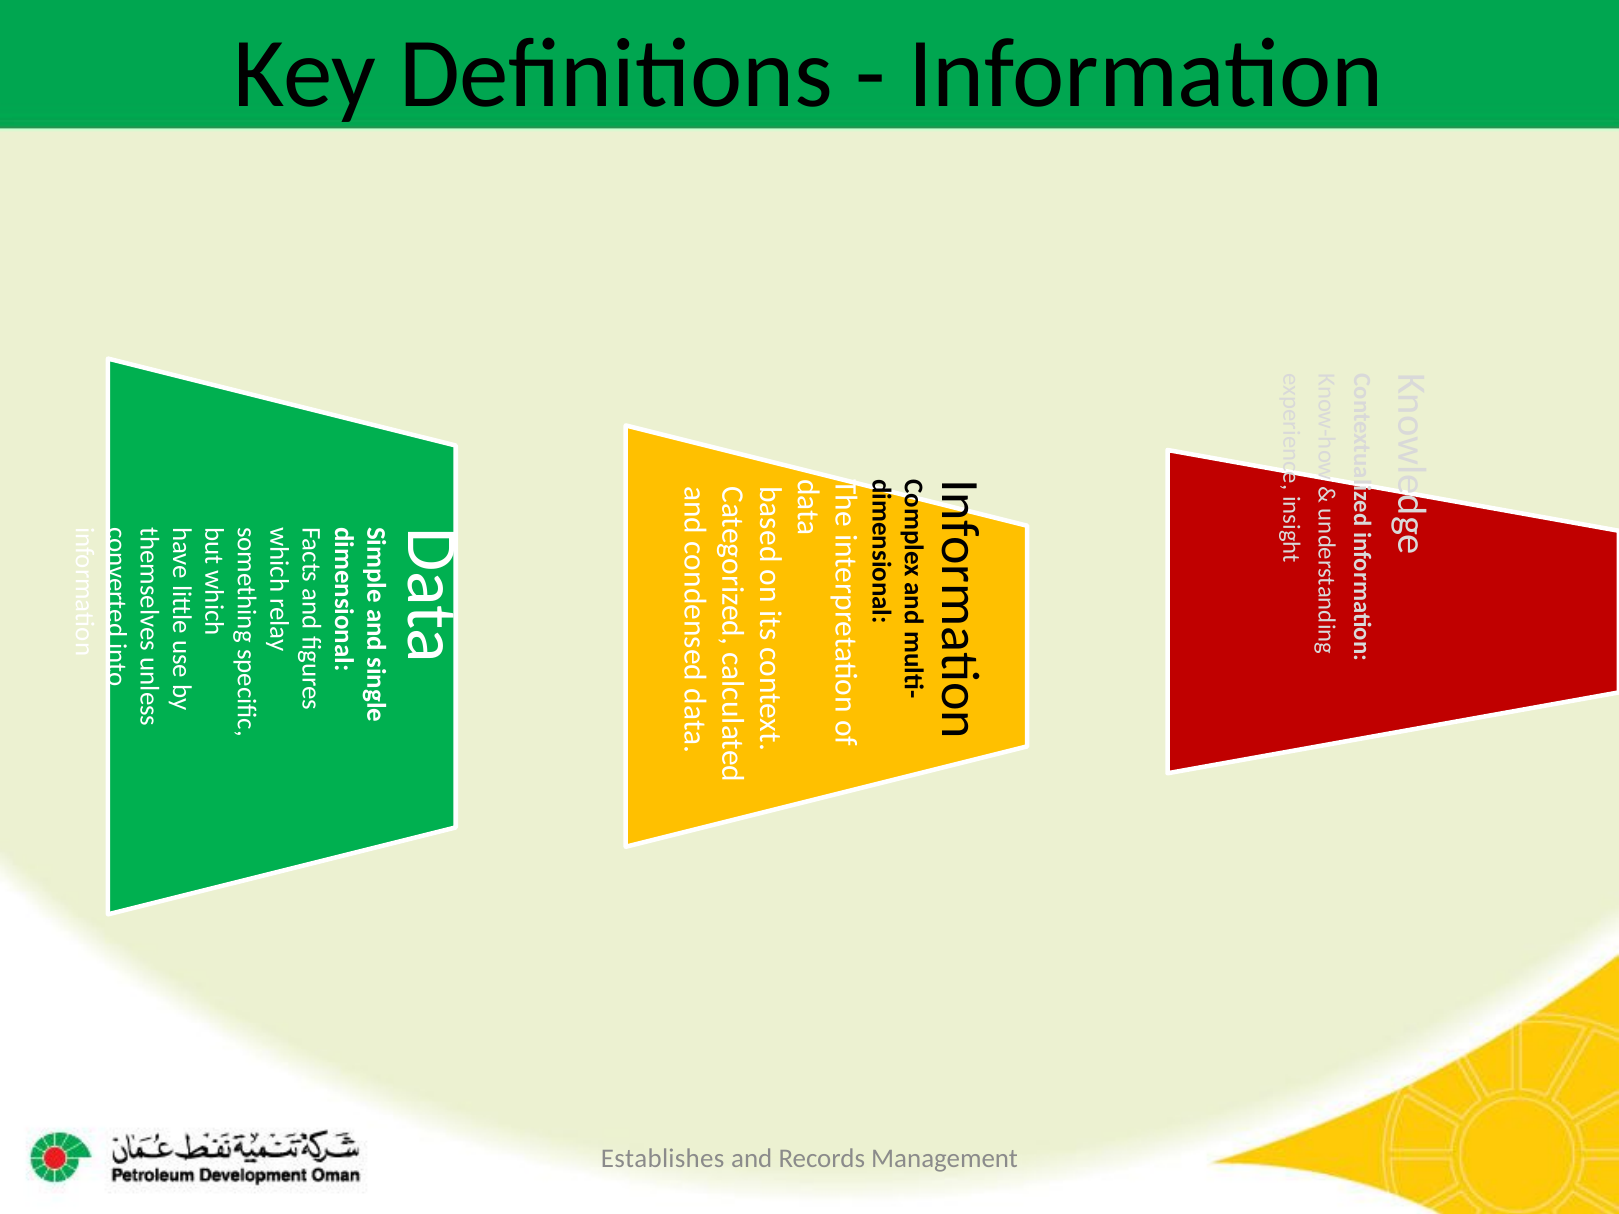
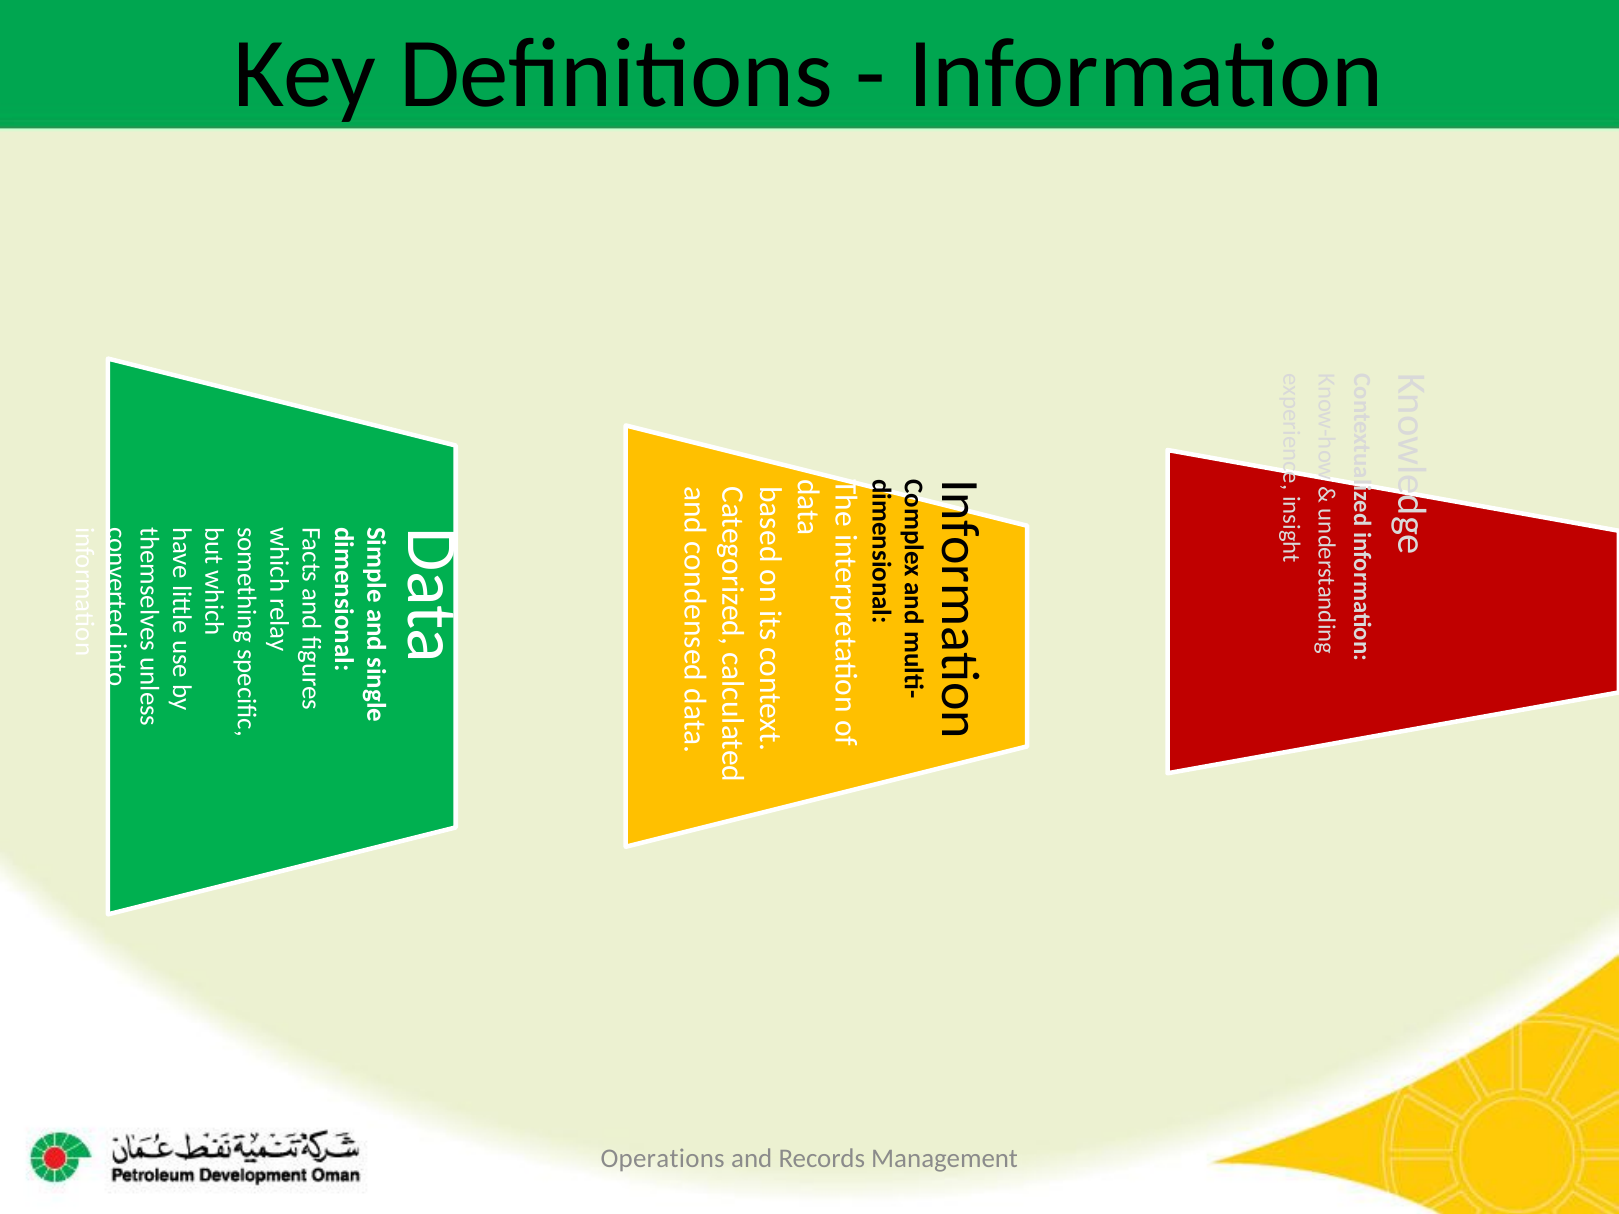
Establishes: Establishes -> Operations (663, 1159)
